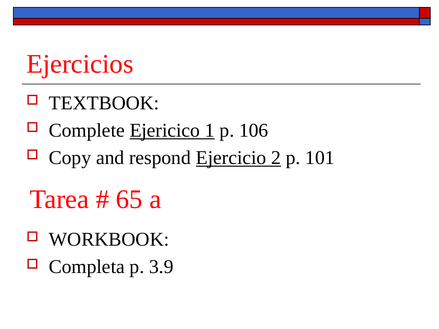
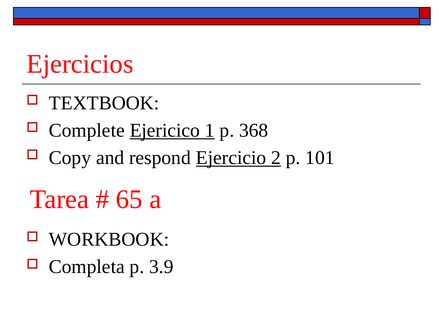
106: 106 -> 368 (254, 130)
